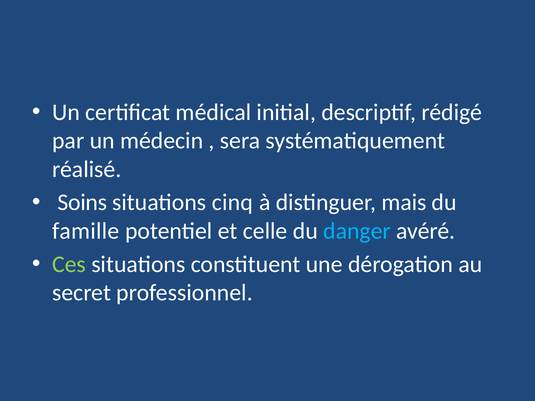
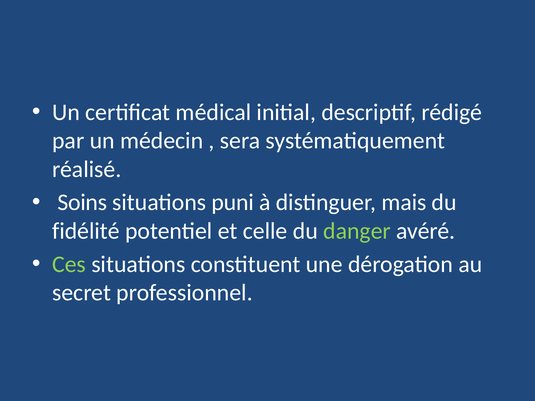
cinq: cinq -> puni (233, 203)
famille: famille -> fidélité (86, 231)
danger colour: light blue -> light green (357, 231)
